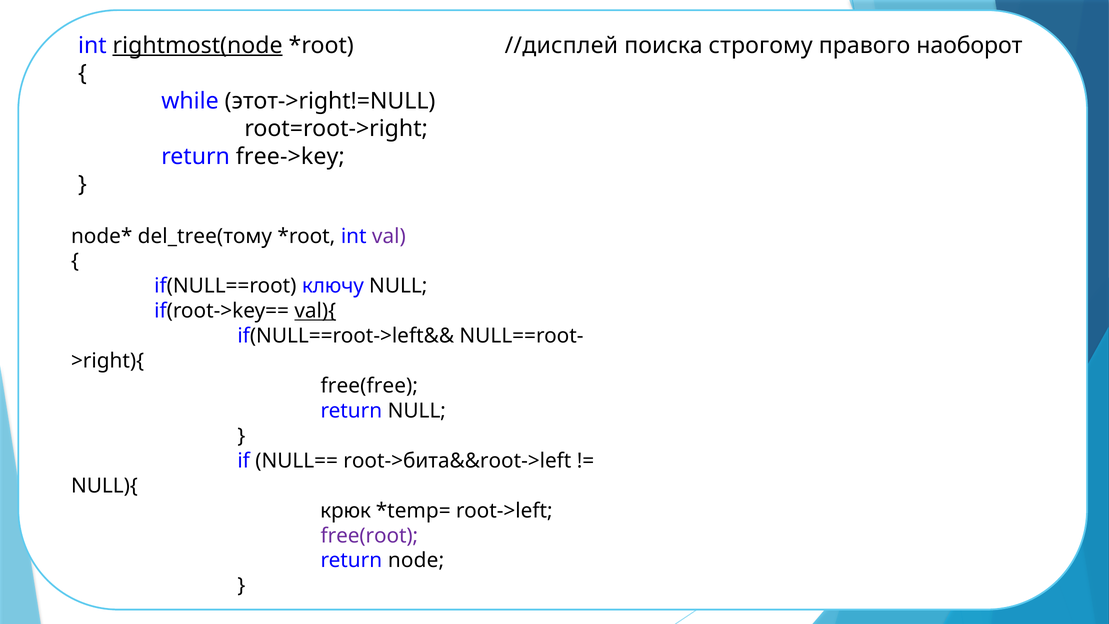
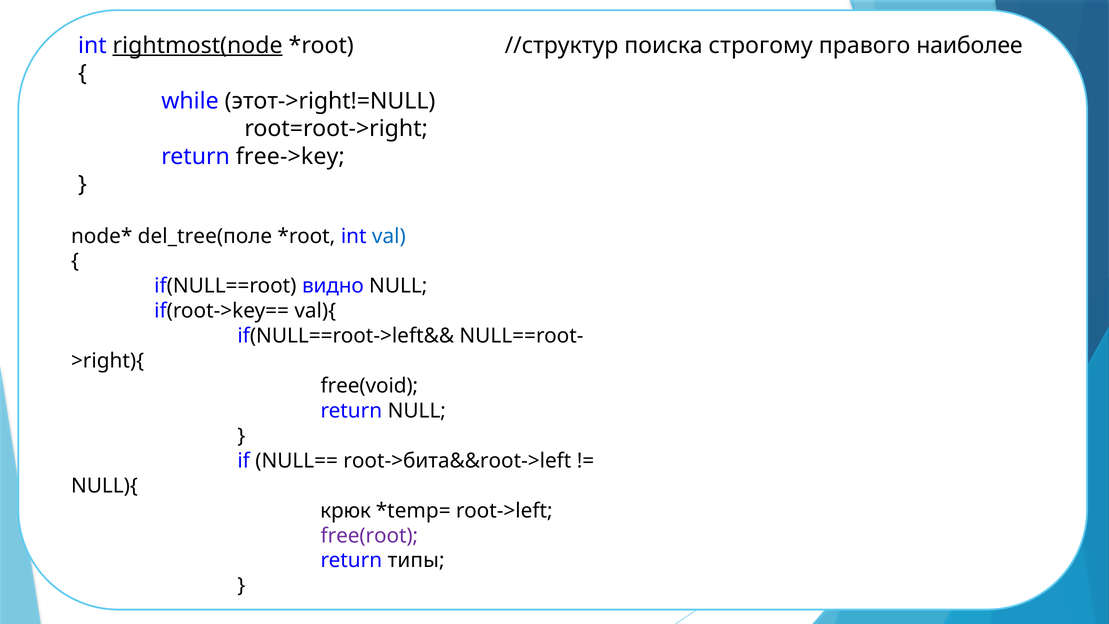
//дисплей: //дисплей -> //структур (561, 46)
наоборот: наоборот -> наиболее (969, 46)
del_tree(тому: del_tree(тому -> del_tree(поле (205, 236)
val colour: purple -> blue (389, 236)
ключу: ключу -> видно (333, 286)
val){ underline: present -> none (315, 311)
free(free: free(free -> free(void (369, 386)
node: node -> типы (416, 560)
